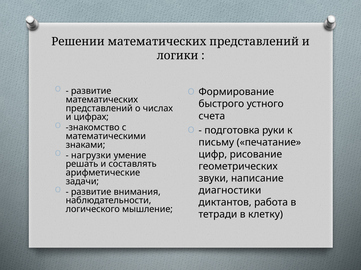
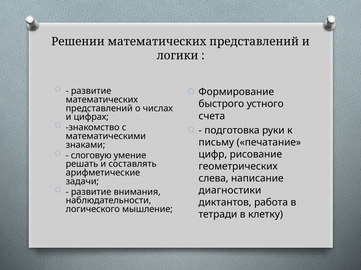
нагрузки: нагрузки -> слоговую (91, 156)
звуки: звуки -> слева (214, 179)
